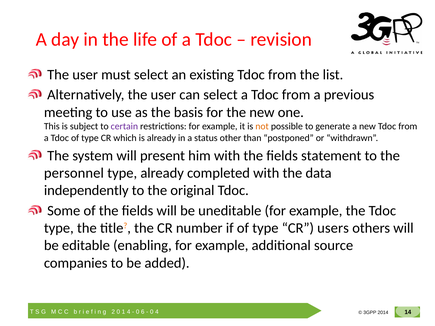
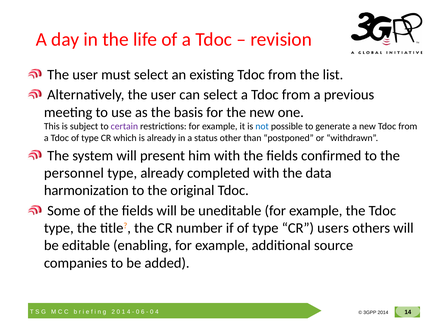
not colour: orange -> blue (262, 127)
statement: statement -> confirmed (331, 156)
independently: independently -> harmonization (86, 191)
